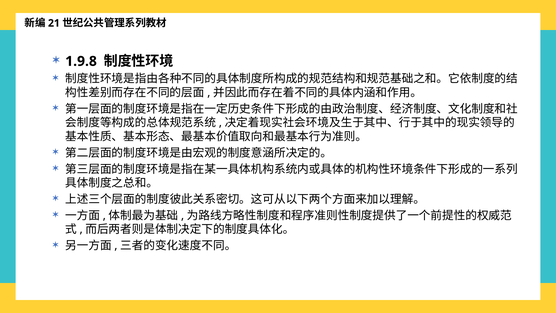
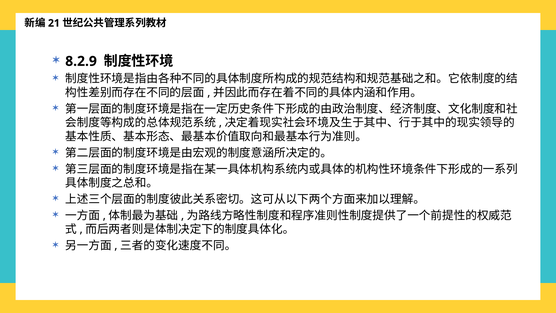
1.9.8: 1.9.8 -> 8.2.9 (81, 61)
